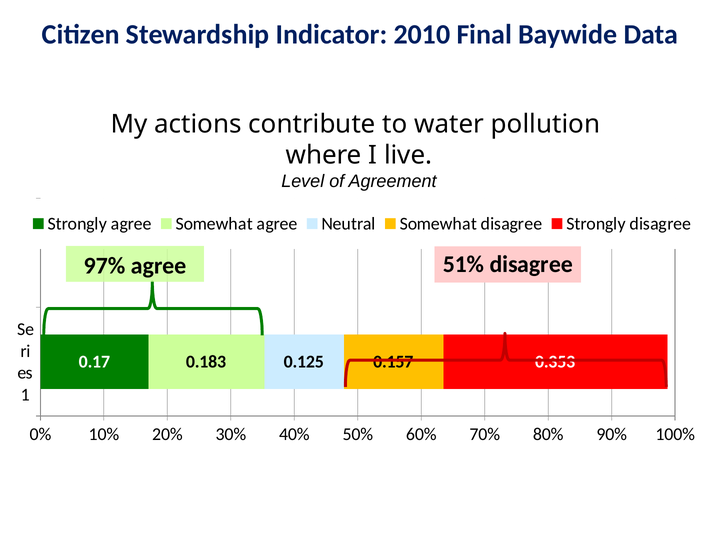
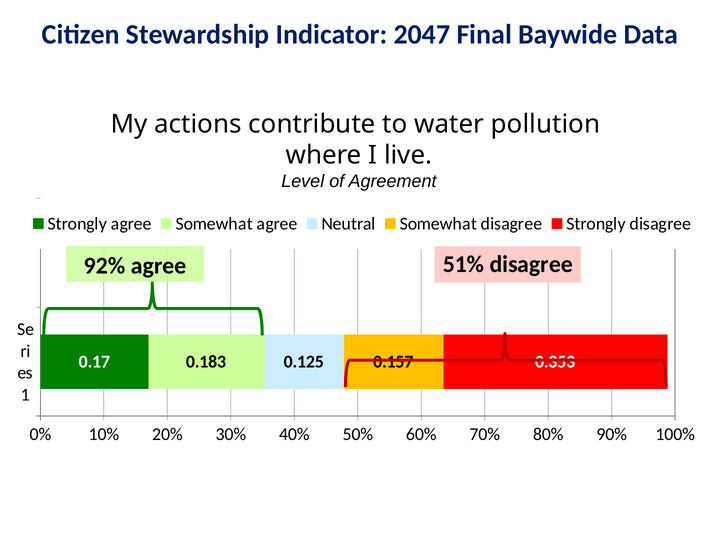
2010: 2010 -> 2047 (422, 34)
97%: 97% -> 92% (104, 266)
